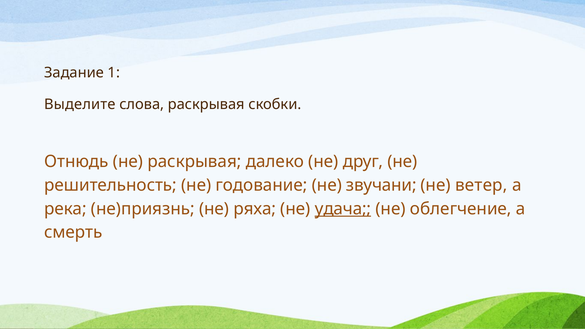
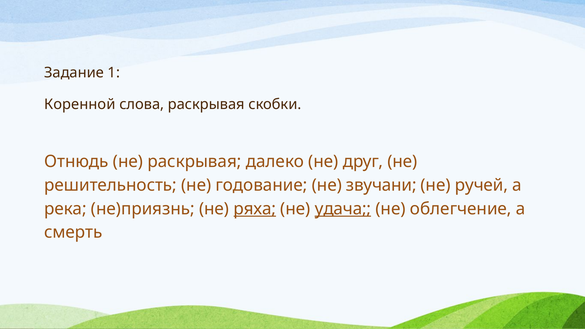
Выделите: Выделите -> Коренной (80, 104)
ветер: ветер -> ручей (481, 185)
ряха underline: none -> present (255, 209)
